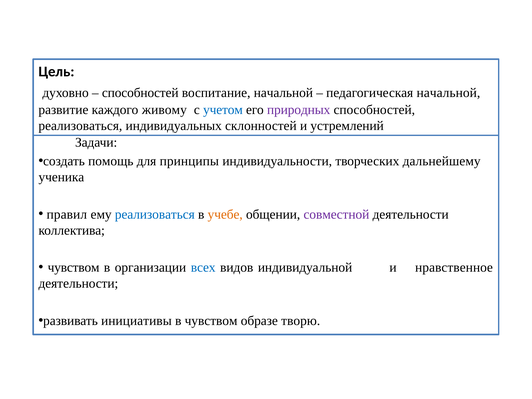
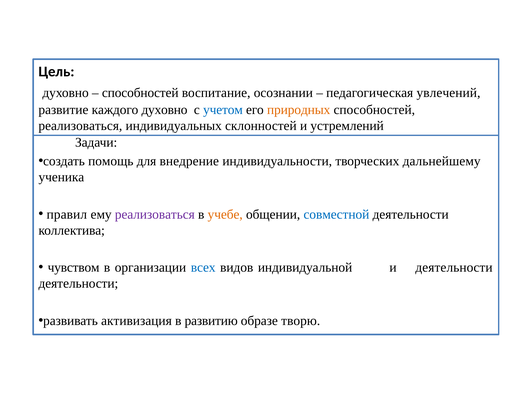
воспитание начальной: начальной -> осознании (283, 93)
педагогическая начальной: начальной -> увлечений (448, 93)
каждого живому: живому -> духовно (164, 110)
природных colour: purple -> orange (299, 110)
принципы: принципы -> внедрение (189, 161)
реализоваться colour: blue -> purple (155, 214)
совместной colour: purple -> blue (336, 214)
и нравственное: нравственное -> деятельности (454, 268)
инициативы: инициативы -> активизация (136, 321)
в чувством: чувством -> развитию (211, 321)
